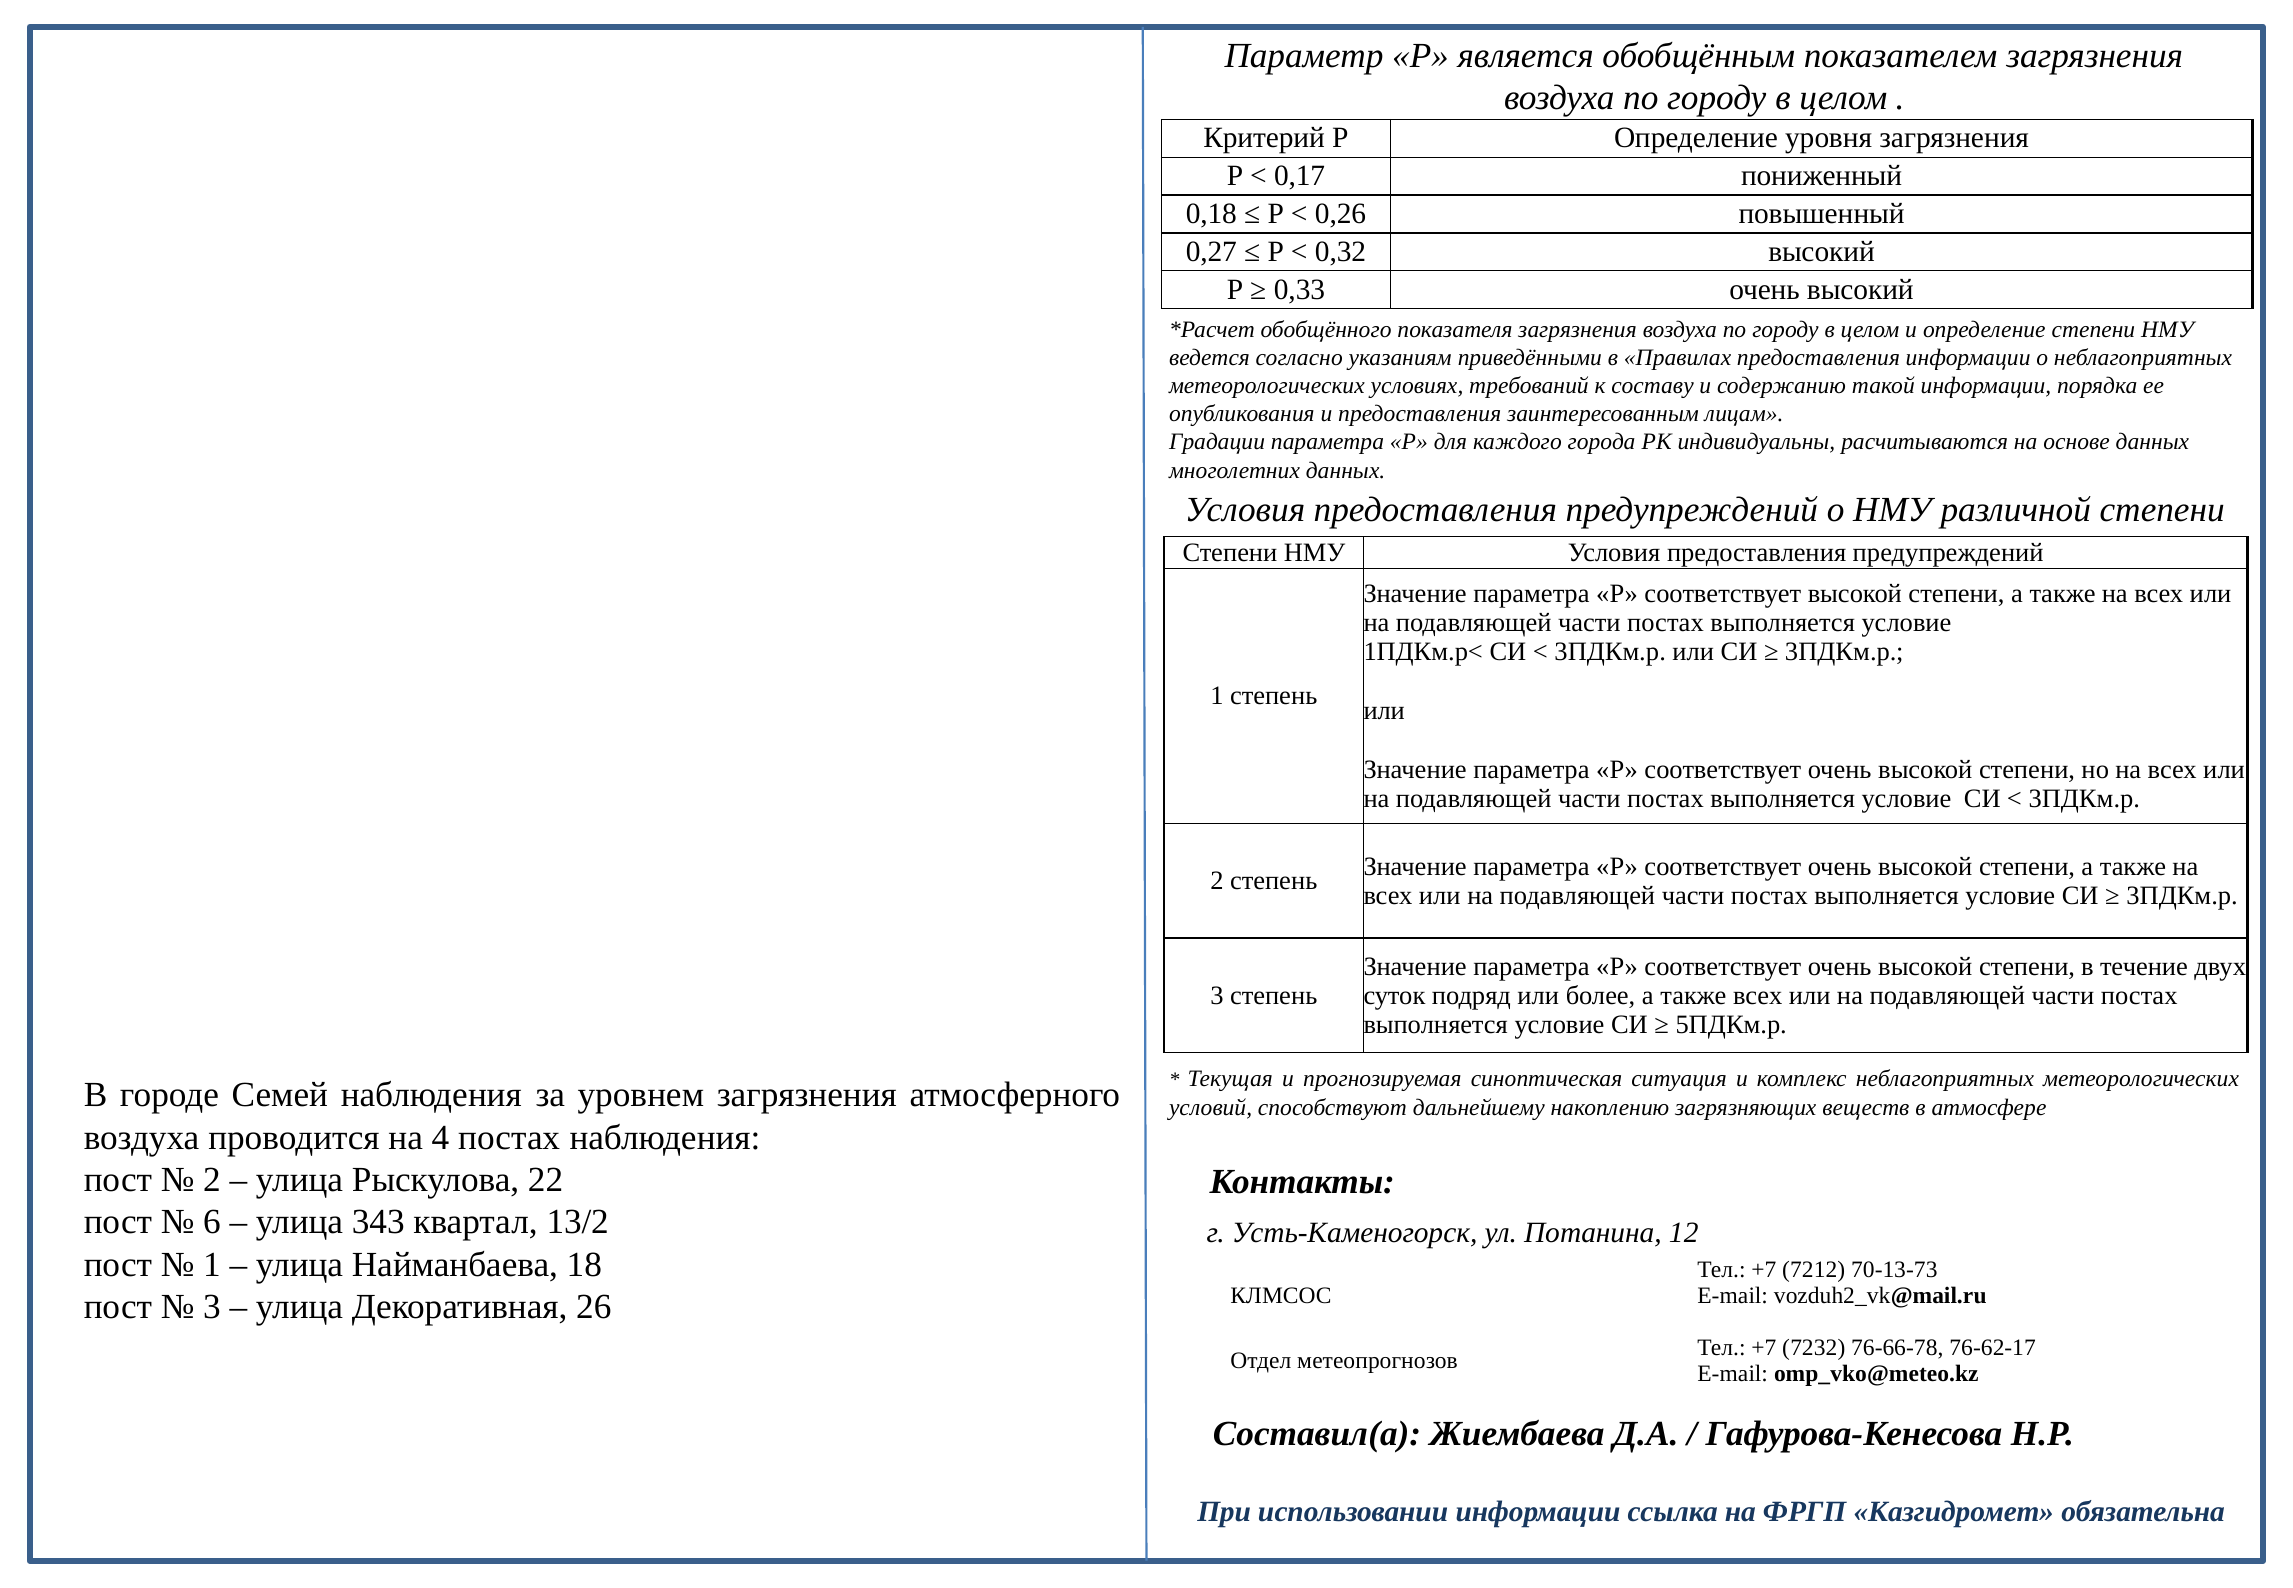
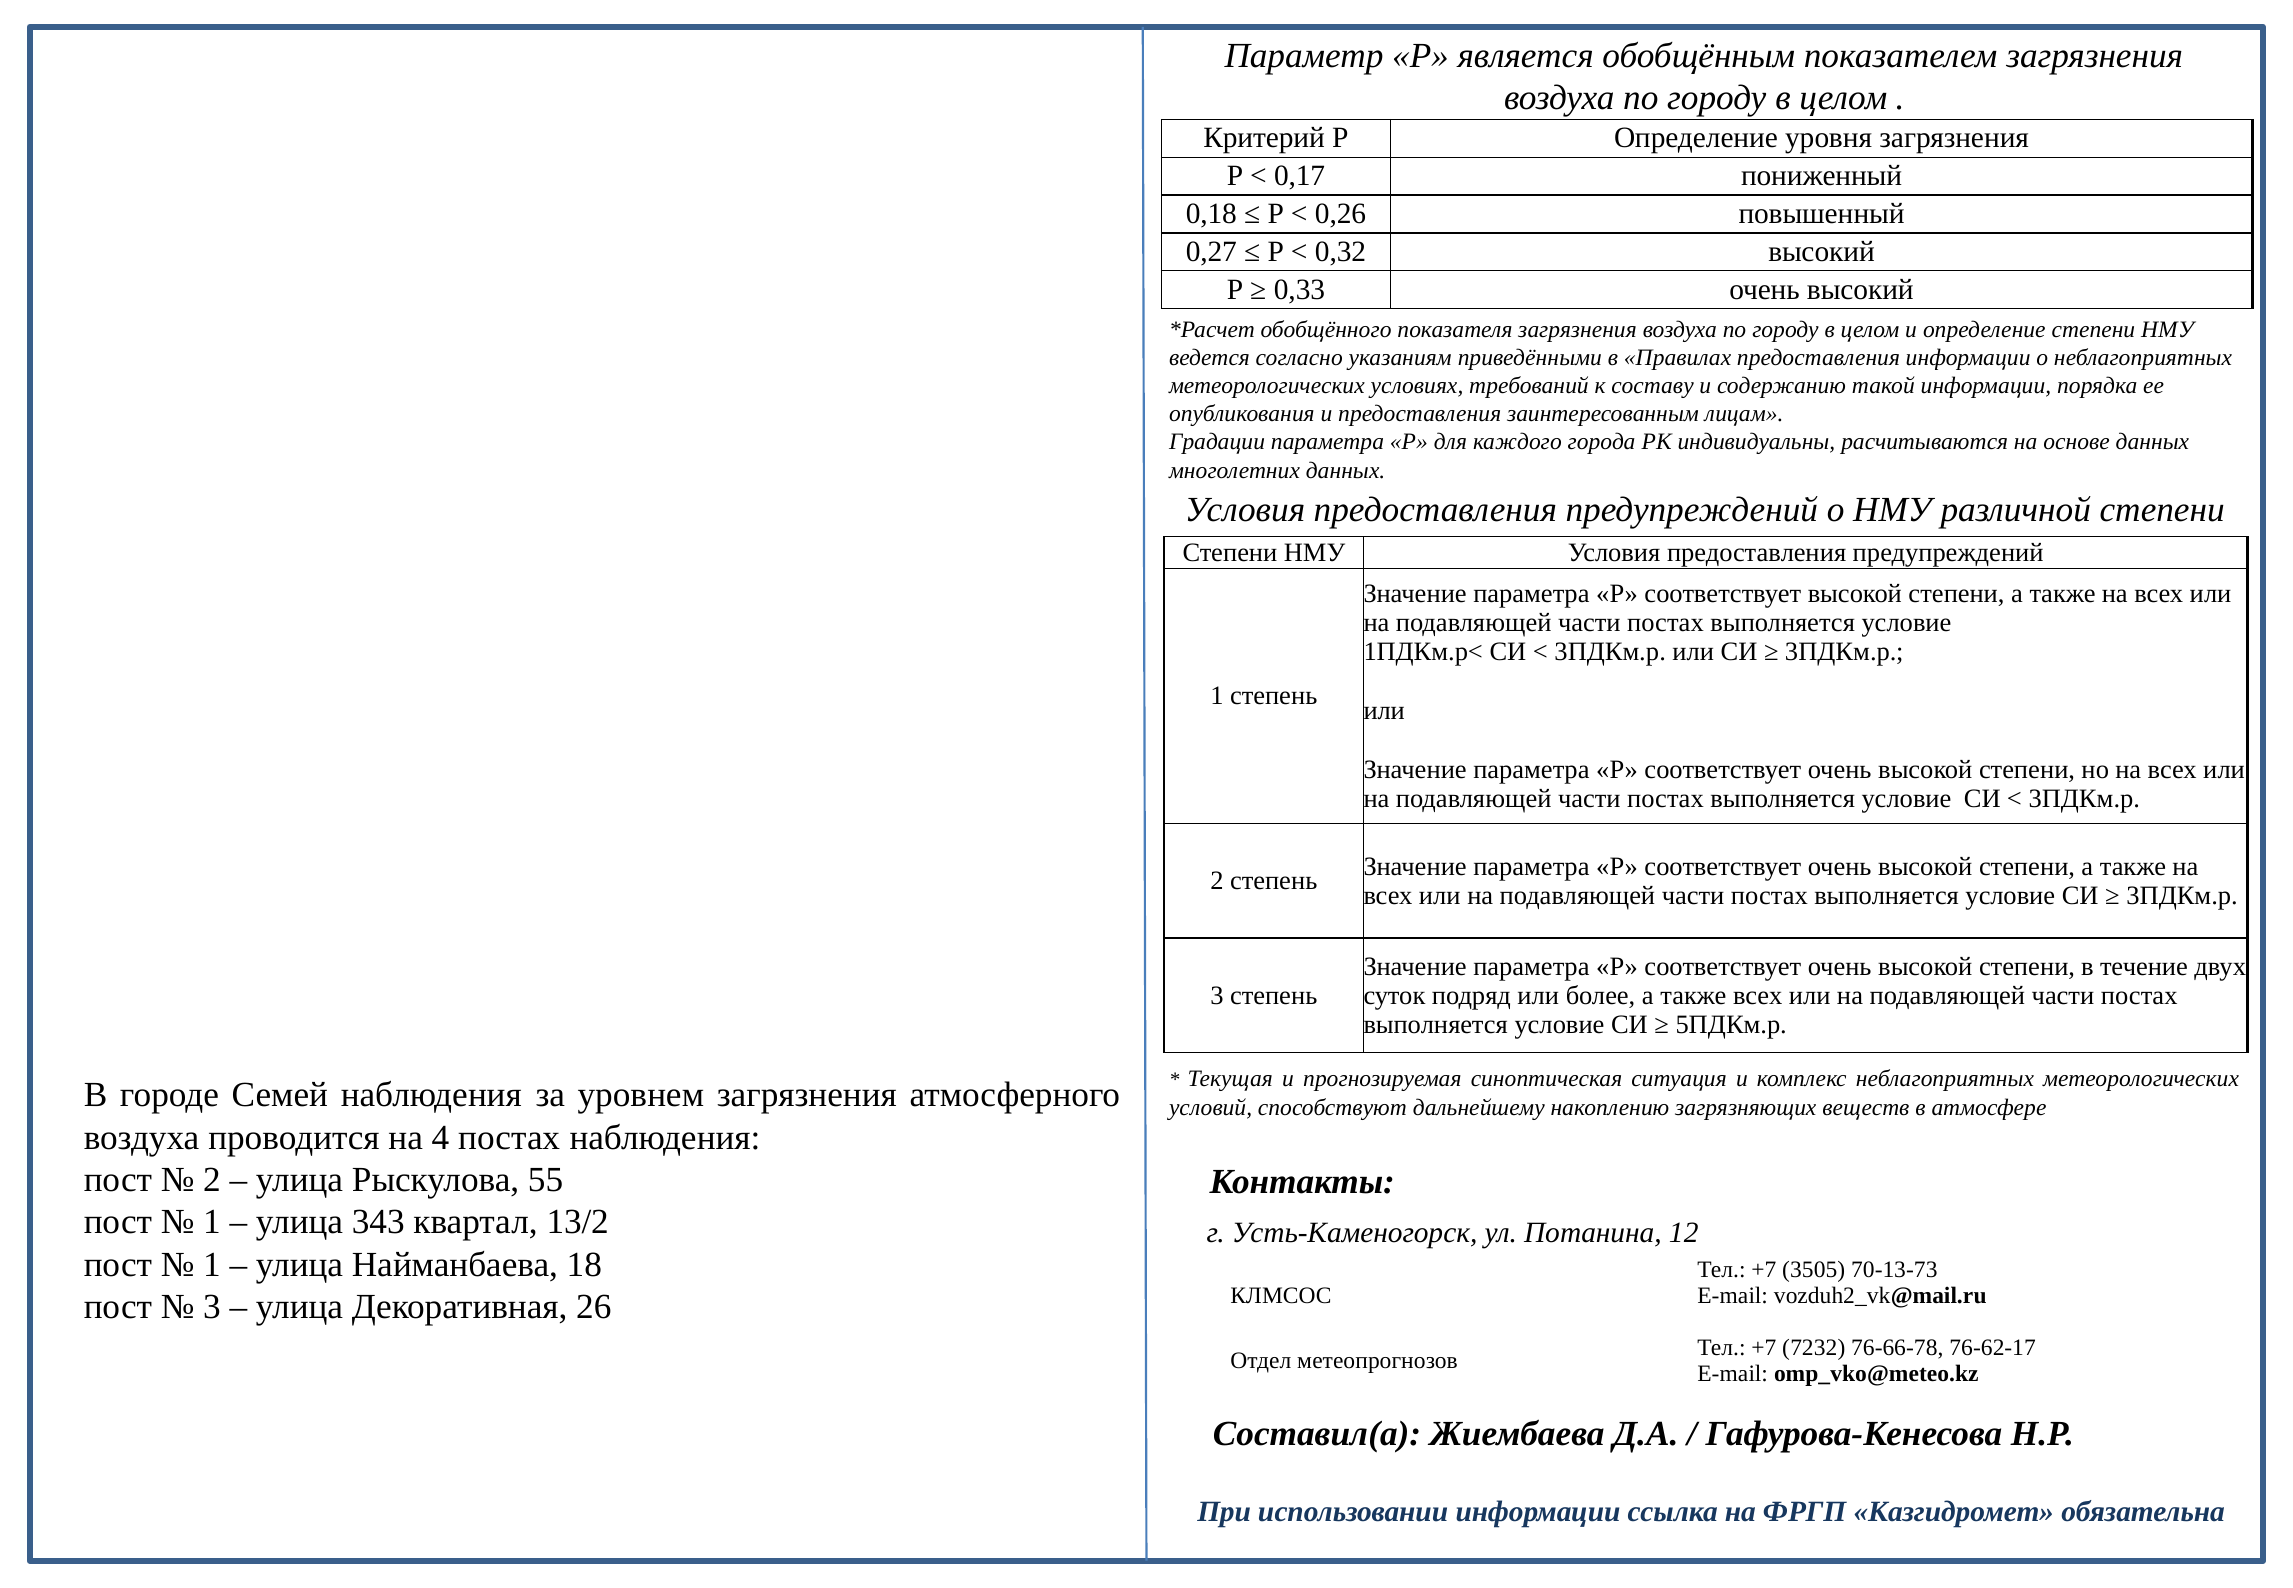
22: 22 -> 55 (546, 1179)
6: 6 -> 1 (212, 1222)
7212: 7212 -> 3505 (1814, 1269)
